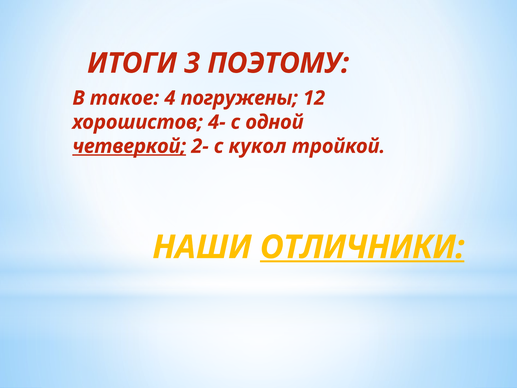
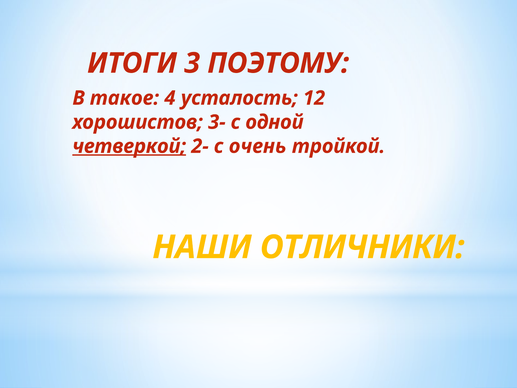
погружены: погружены -> усталость (239, 98)
4-: 4- -> 3- (217, 122)
кукол: кукол -> очень (258, 146)
ОТЛИЧНИКИ underline: present -> none (362, 247)
